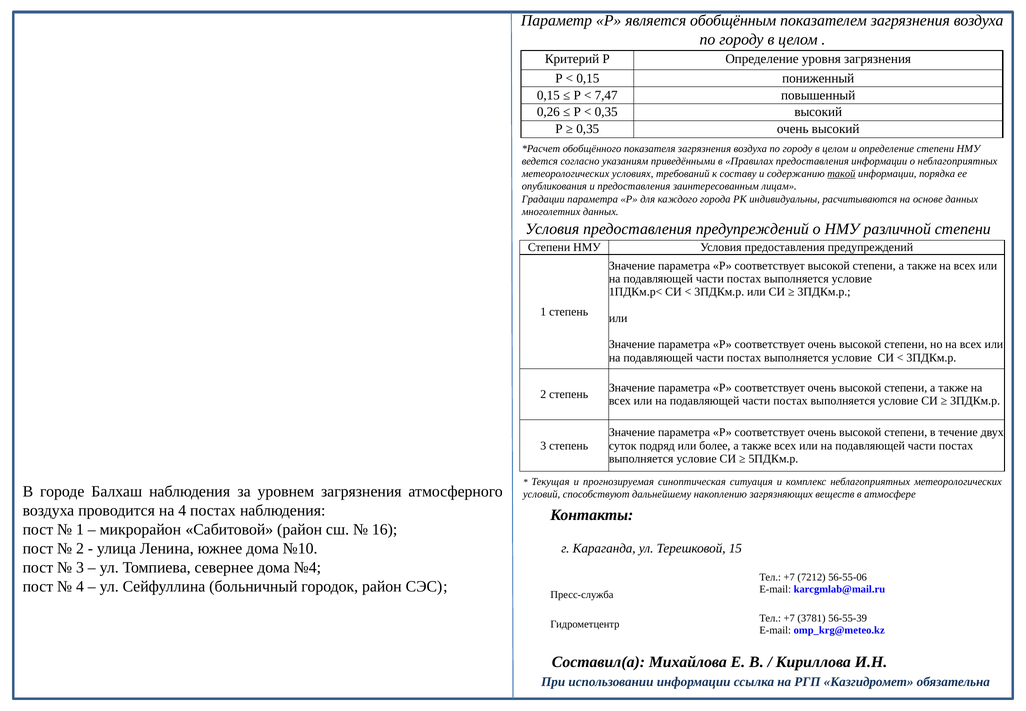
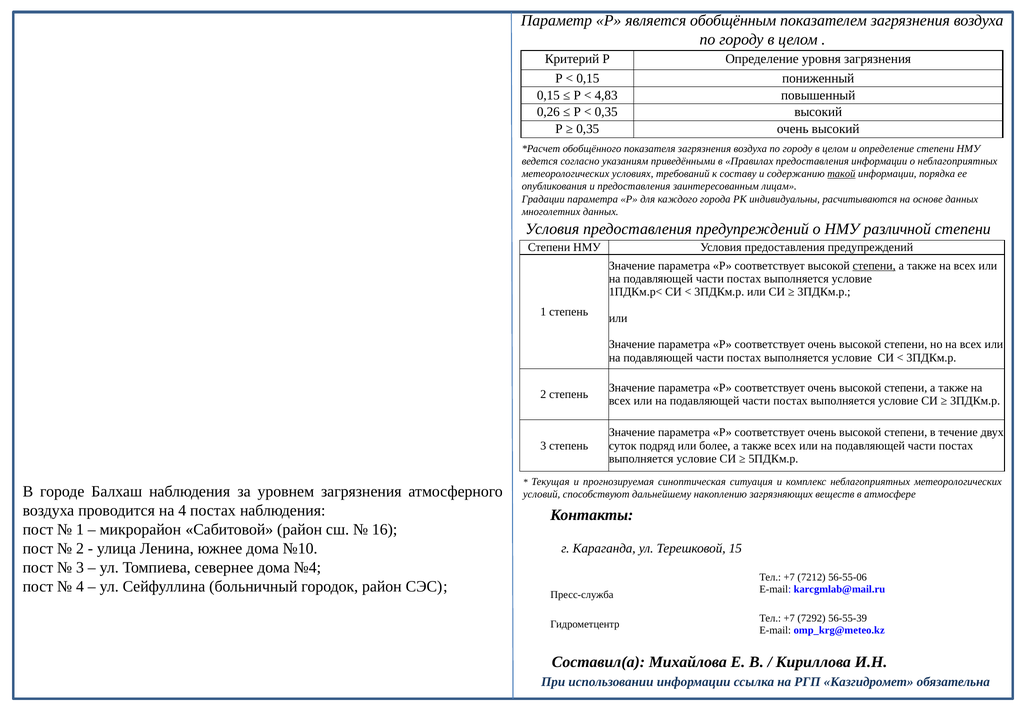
7,47: 7,47 -> 4,83 (606, 95)
степени underline: none -> present (874, 265)
3781: 3781 -> 7292 (812, 618)
